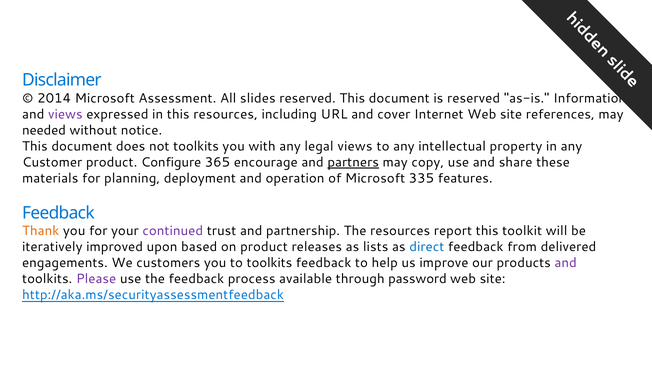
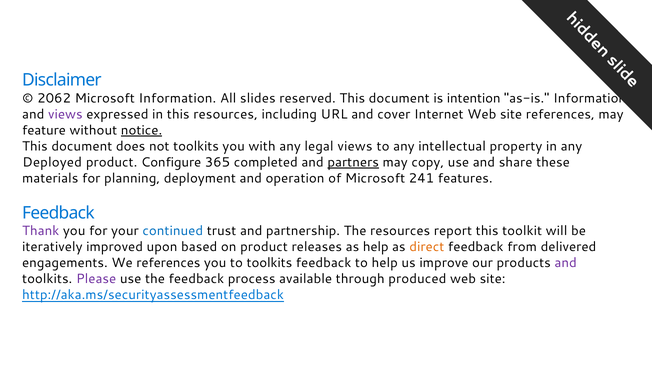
2014: 2014 -> 2062 (54, 98)
Microsoft Assessment: Assessment -> Information (177, 98)
is reserved: reserved -> intention (474, 98)
needed: needed -> feature (44, 130)
notice underline: none -> present (142, 130)
Customer: Customer -> Deployed (52, 162)
encourage: encourage -> completed (266, 162)
335: 335 -> 241 (421, 178)
Thank colour: orange -> purple (41, 231)
continued colour: purple -> blue (173, 231)
as lists: lists -> help (376, 247)
direct colour: blue -> orange (427, 247)
We customers: customers -> references (168, 263)
password: password -> produced (417, 279)
